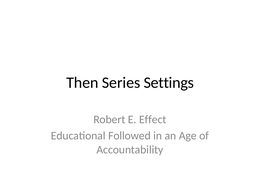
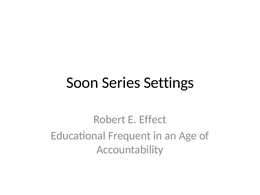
Then: Then -> Soon (82, 83)
Followed: Followed -> Frequent (129, 136)
